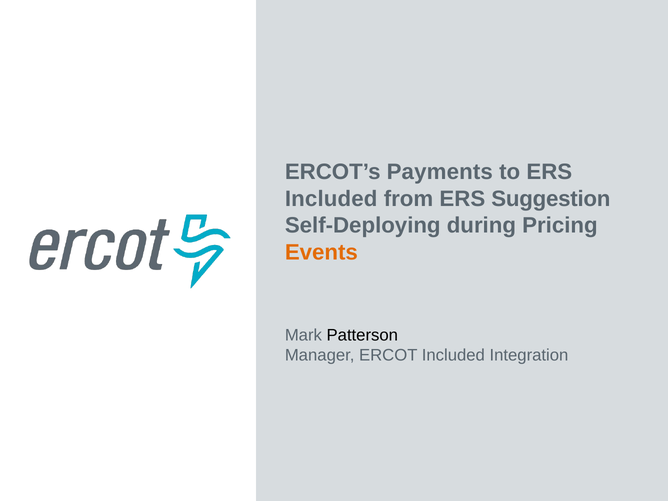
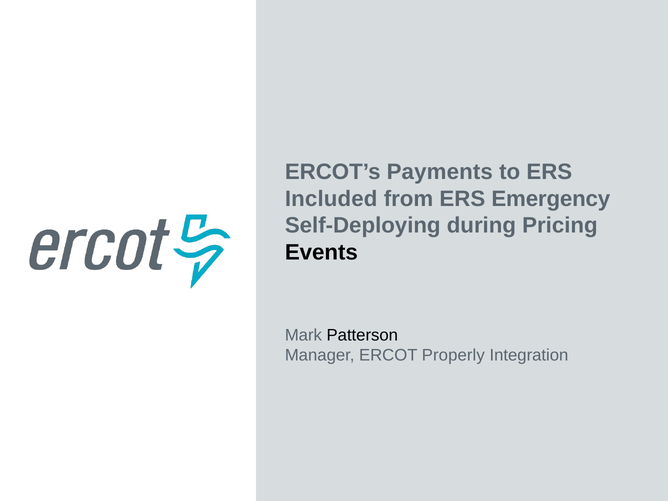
Suggestion: Suggestion -> Emergency (551, 199)
Events colour: orange -> black (321, 252)
ERCOT Included: Included -> Properly (453, 355)
